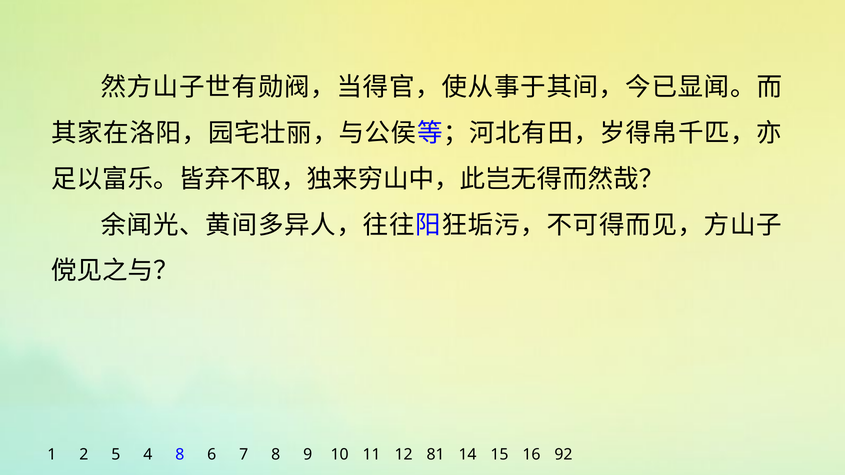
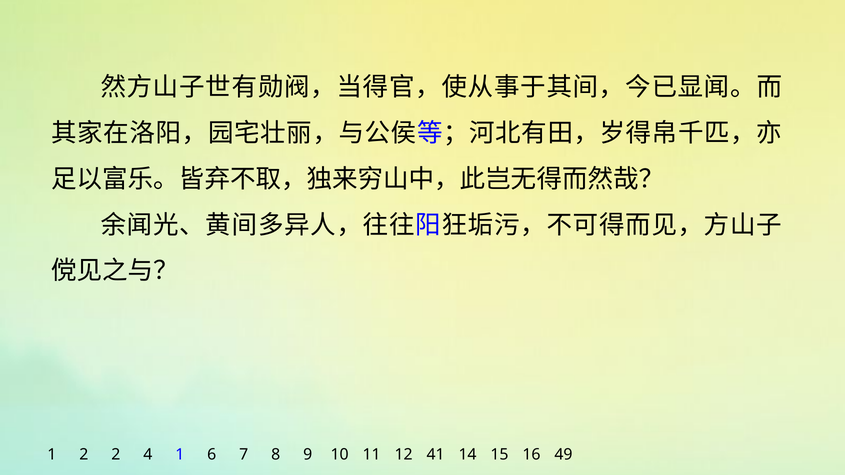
2 5: 5 -> 2 (116, 455)
4 8: 8 -> 1 (180, 455)
81: 81 -> 41 (436, 455)
92: 92 -> 49 (563, 455)
